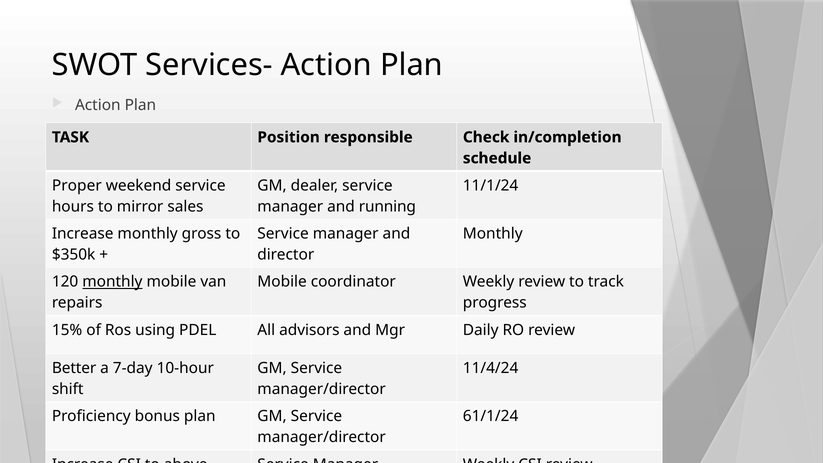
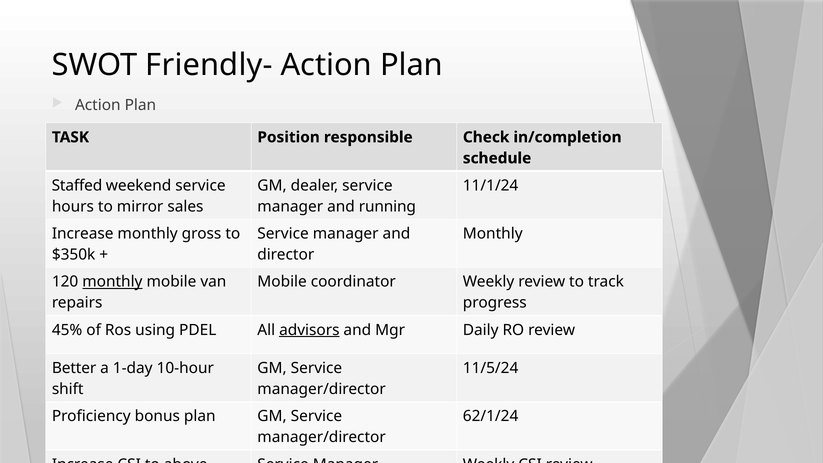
Services-: Services- -> Friendly- (209, 65)
Proper: Proper -> Staffed (77, 185)
15%: 15% -> 45% (67, 330)
advisors underline: none -> present (309, 330)
7-day: 7-day -> 1-day (133, 368)
11/4/24: 11/4/24 -> 11/5/24 (491, 368)
61/1/24: 61/1/24 -> 62/1/24 (491, 416)
